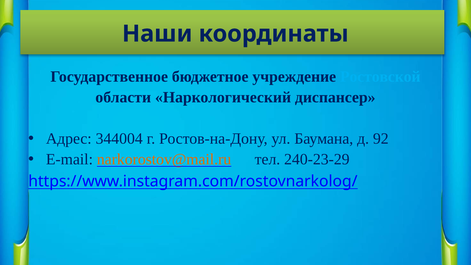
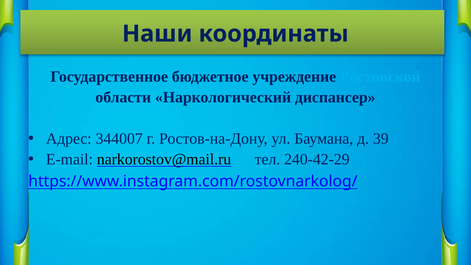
344004: 344004 -> 344007 (119, 139)
92: 92 -> 39 (381, 139)
narkorostov@mail.ru colour: orange -> black (164, 159)
240-23-29: 240-23-29 -> 240-42-29 (317, 159)
